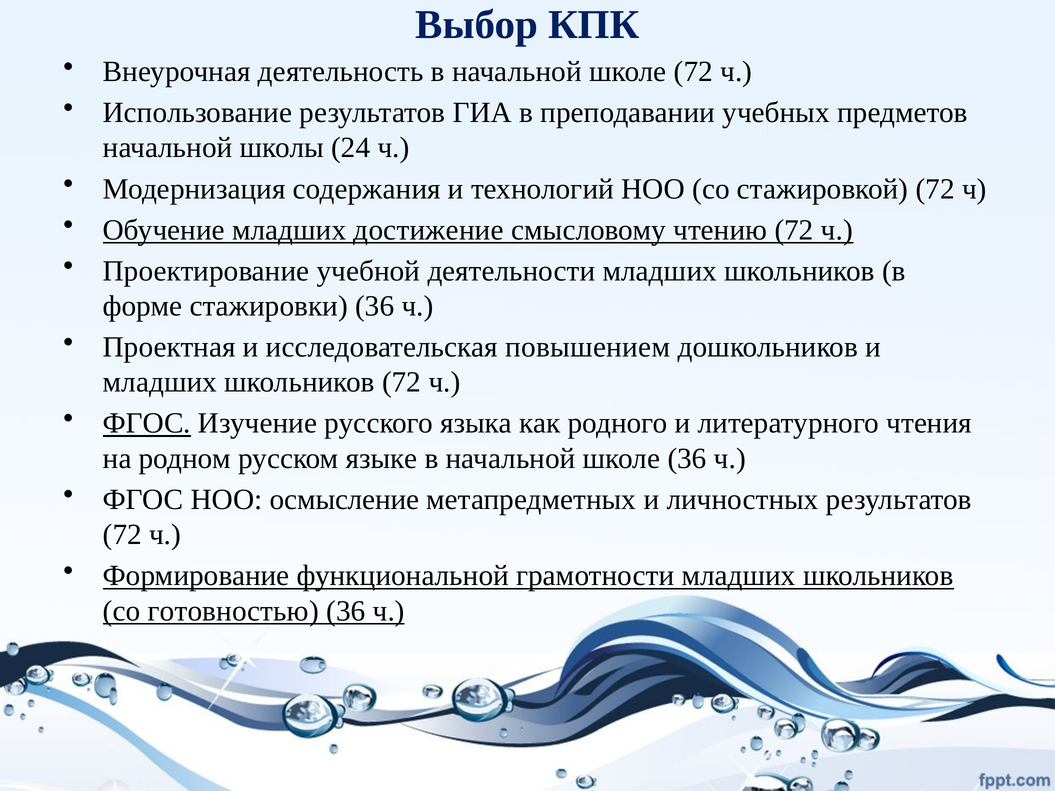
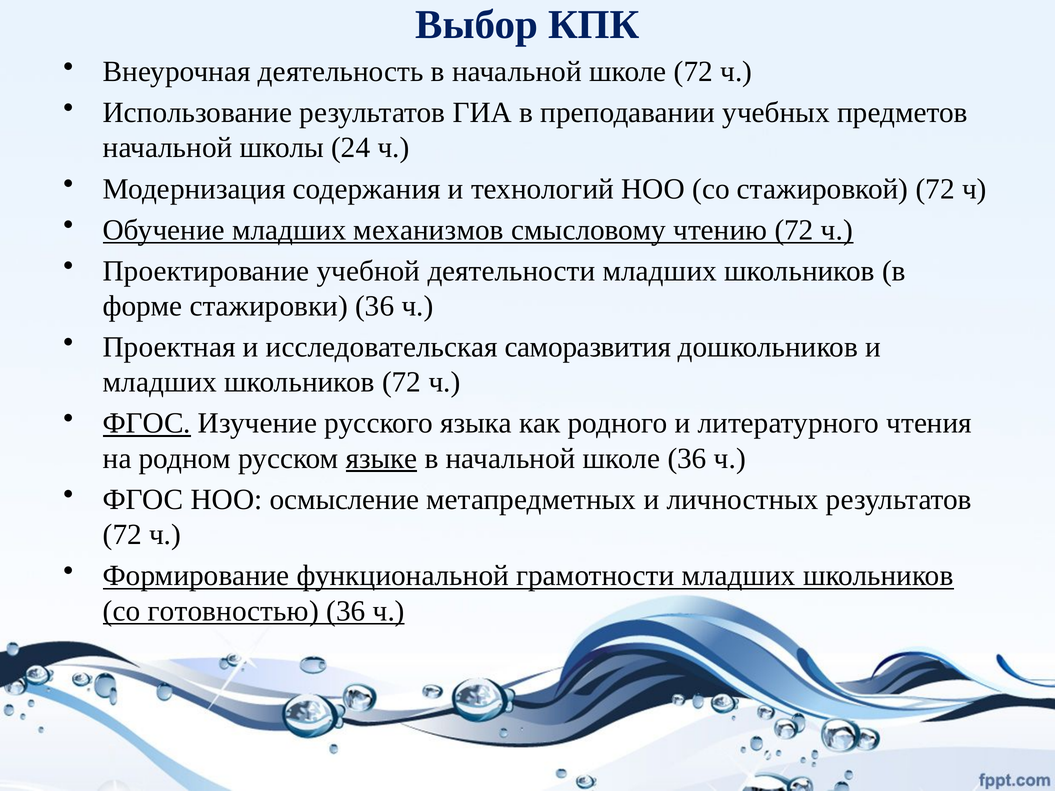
достижение: достижение -> механизмов (429, 230)
повышением: повышением -> саморазвития (588, 347)
языке underline: none -> present (382, 459)
